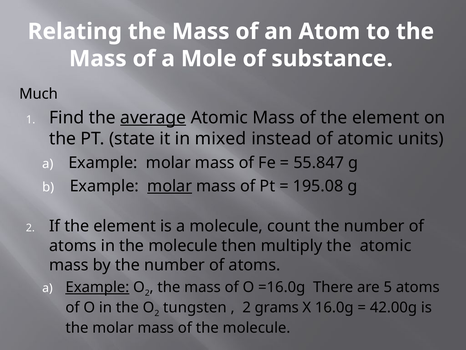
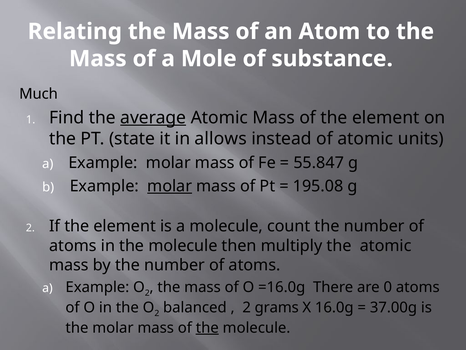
mixed: mixed -> allows (221, 139)
Example underline: present -> none (97, 287)
5: 5 -> 0 (388, 287)
tungsten: tungsten -> balanced (195, 307)
42.00g: 42.00g -> 37.00g (393, 307)
the underline: none -> present (207, 327)
